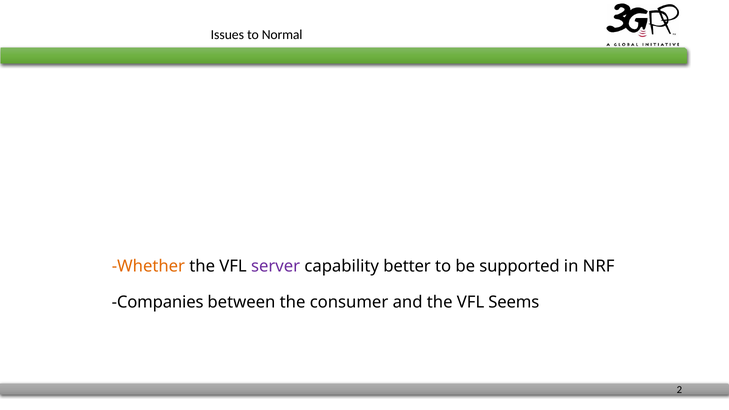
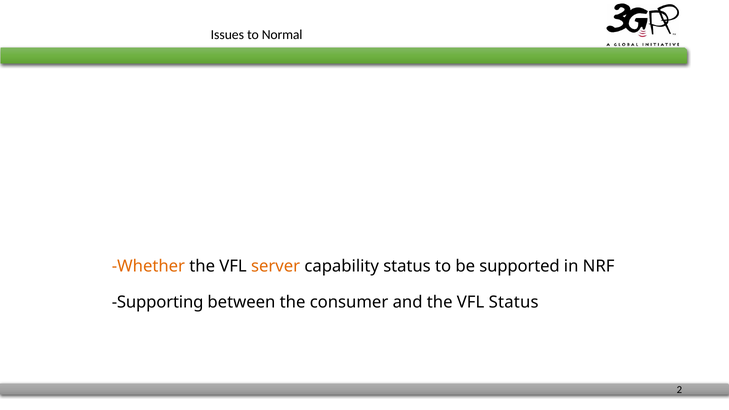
server colour: purple -> orange (276, 266)
capability better: better -> status (407, 266)
Companies: Companies -> Supporting (158, 302)
VFL Seems: Seems -> Status (514, 302)
